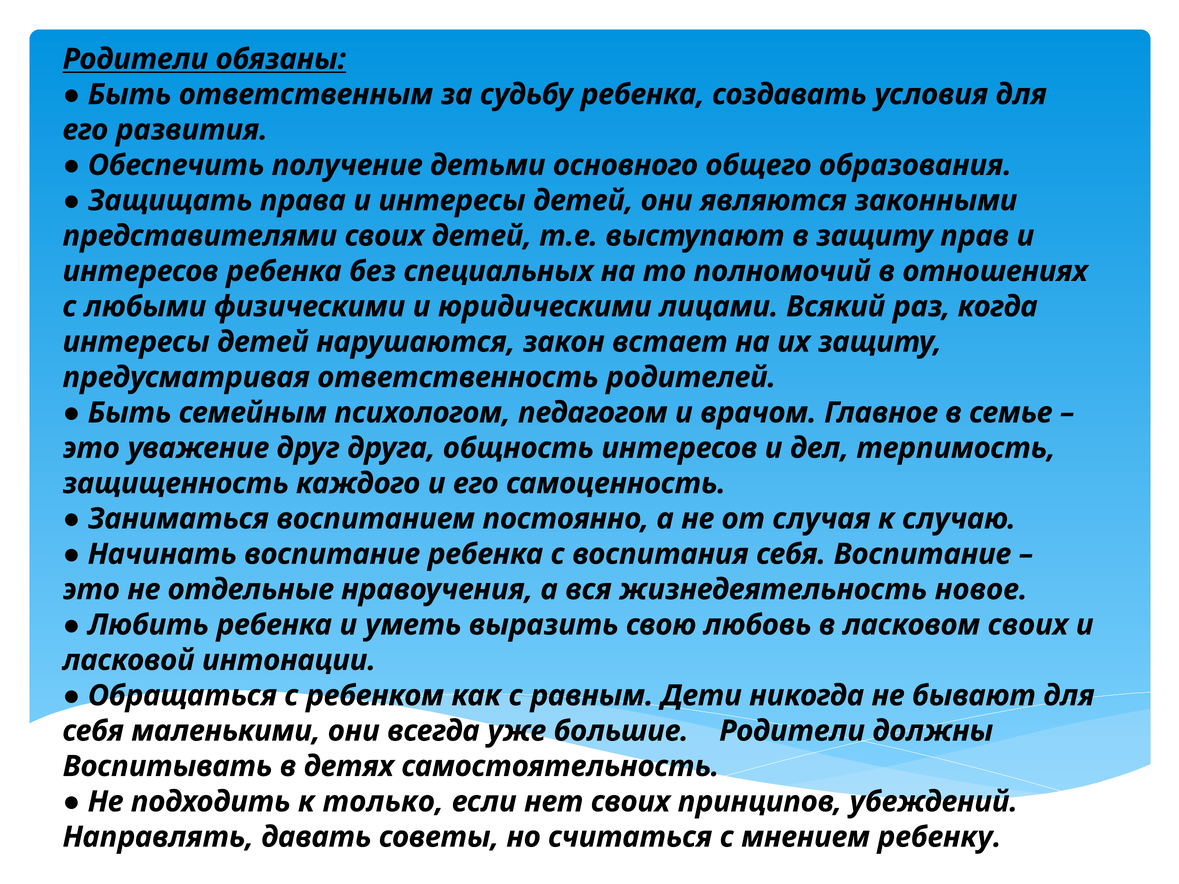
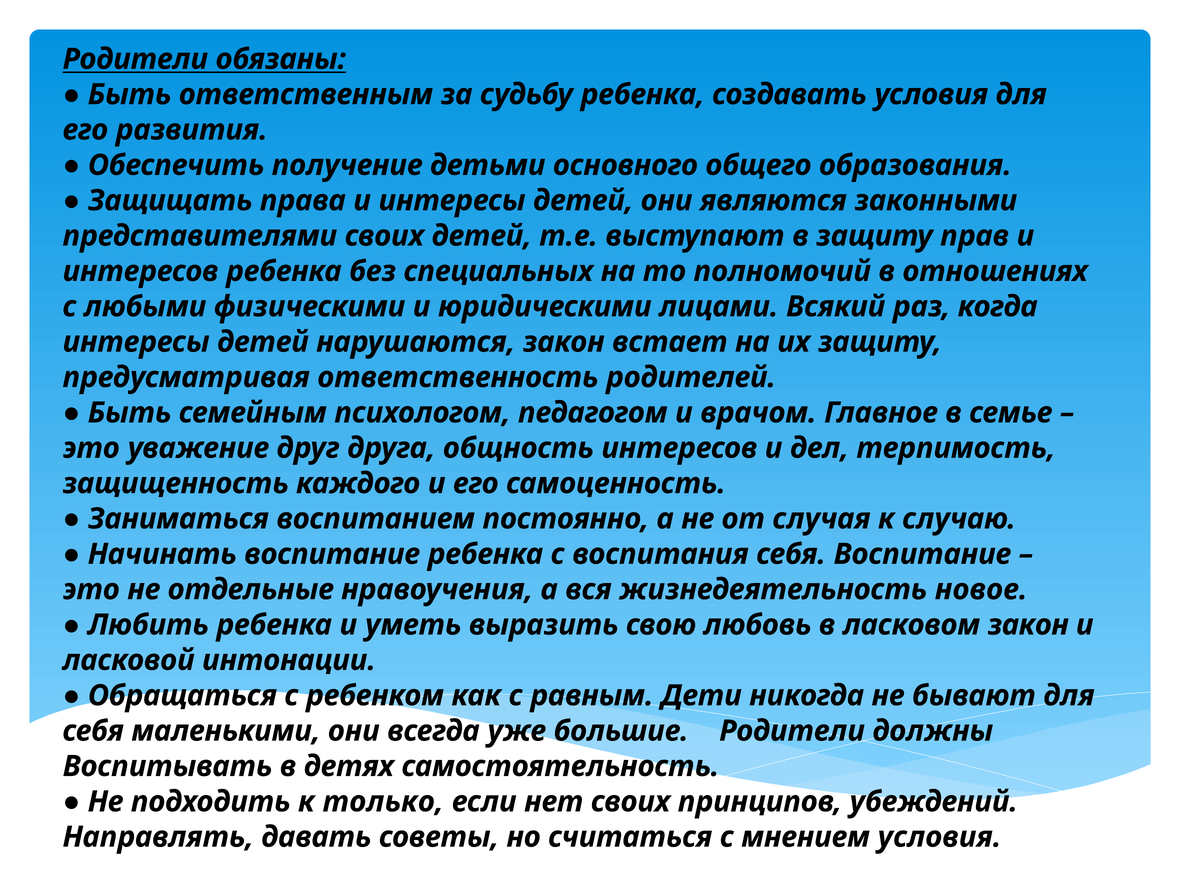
ласковом своих: своих -> закон (1028, 625)
мнением ребенку: ребенку -> условия (939, 837)
